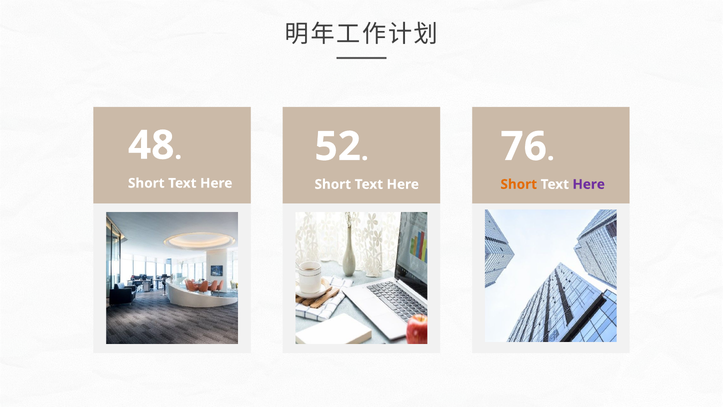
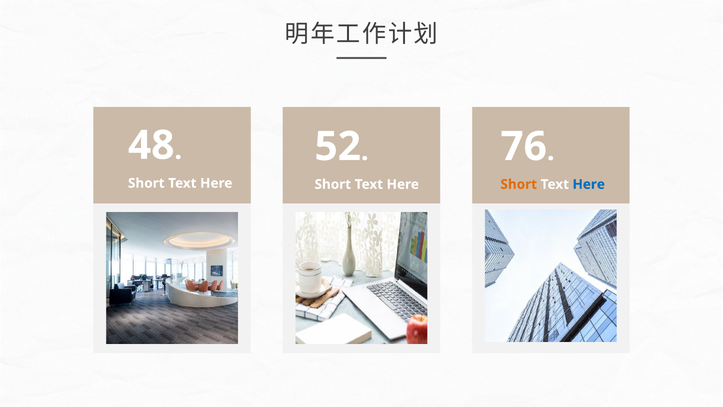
Here colour: purple -> blue (589, 184)
